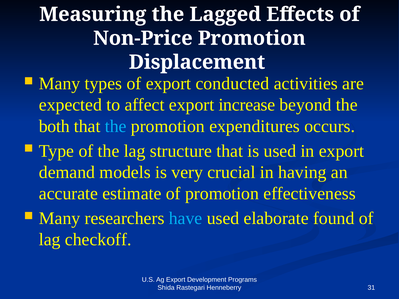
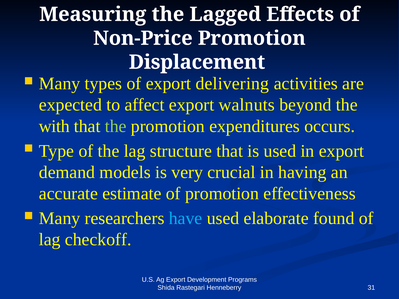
conducted: conducted -> delivering (232, 84)
increase: increase -> walnuts (247, 105)
both: both -> with (54, 126)
the colour: light blue -> light green (116, 126)
